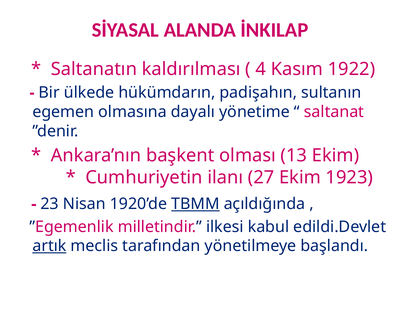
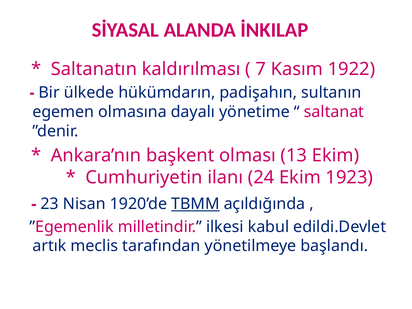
4: 4 -> 7 (261, 69)
27: 27 -> 24 (261, 177)
artık underline: present -> none (49, 246)
